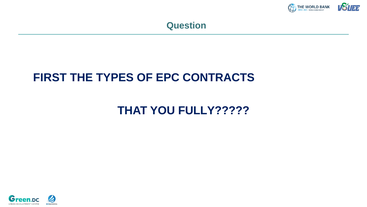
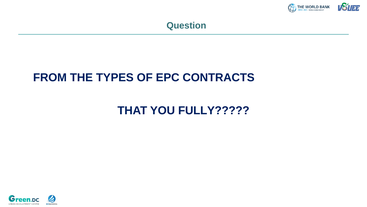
FIRST: FIRST -> FROM (50, 77)
